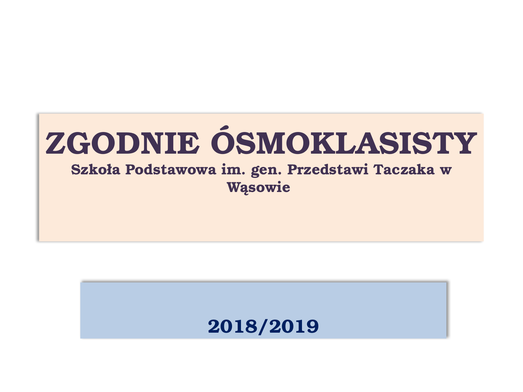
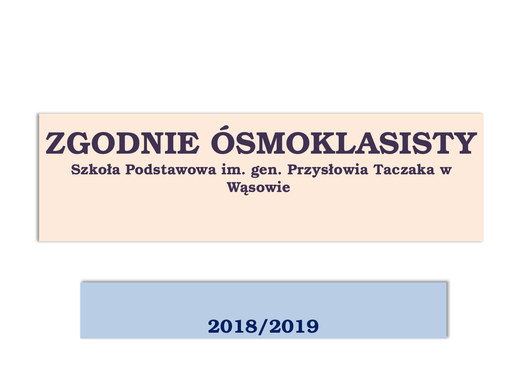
Przedstawi: Przedstawi -> Przysłowia (328, 170)
